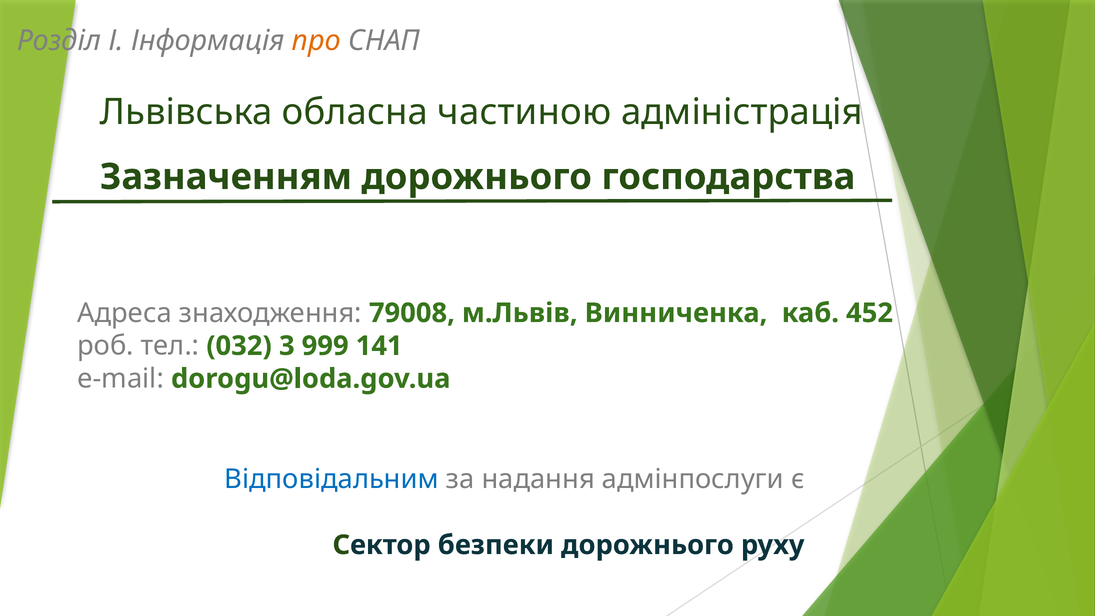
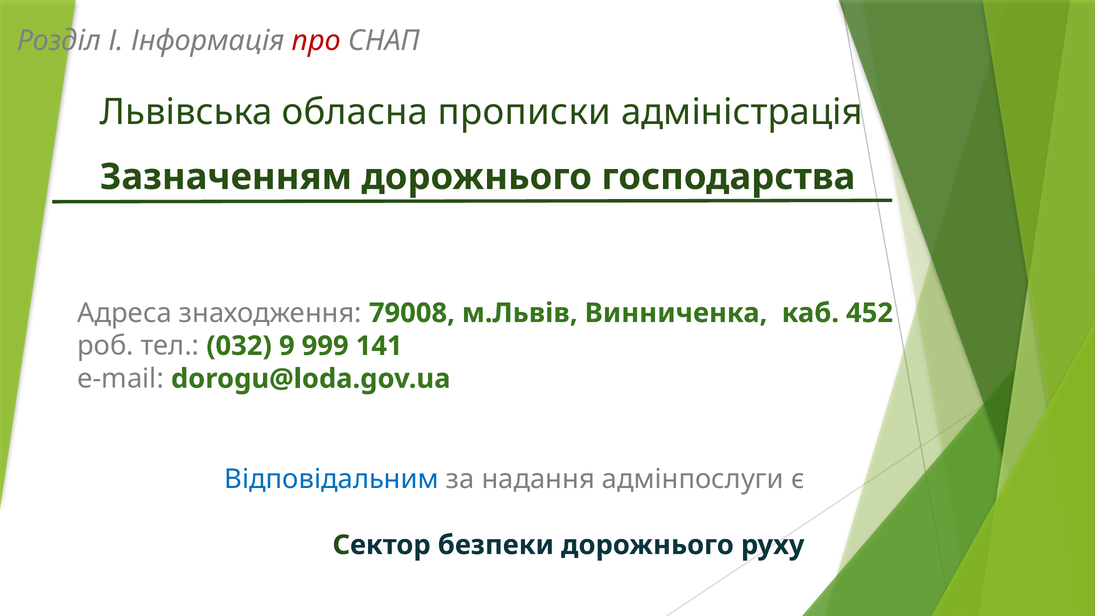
про colour: orange -> red (316, 41)
частиною: частиною -> прописки (524, 112)
3: 3 -> 9 (287, 346)
